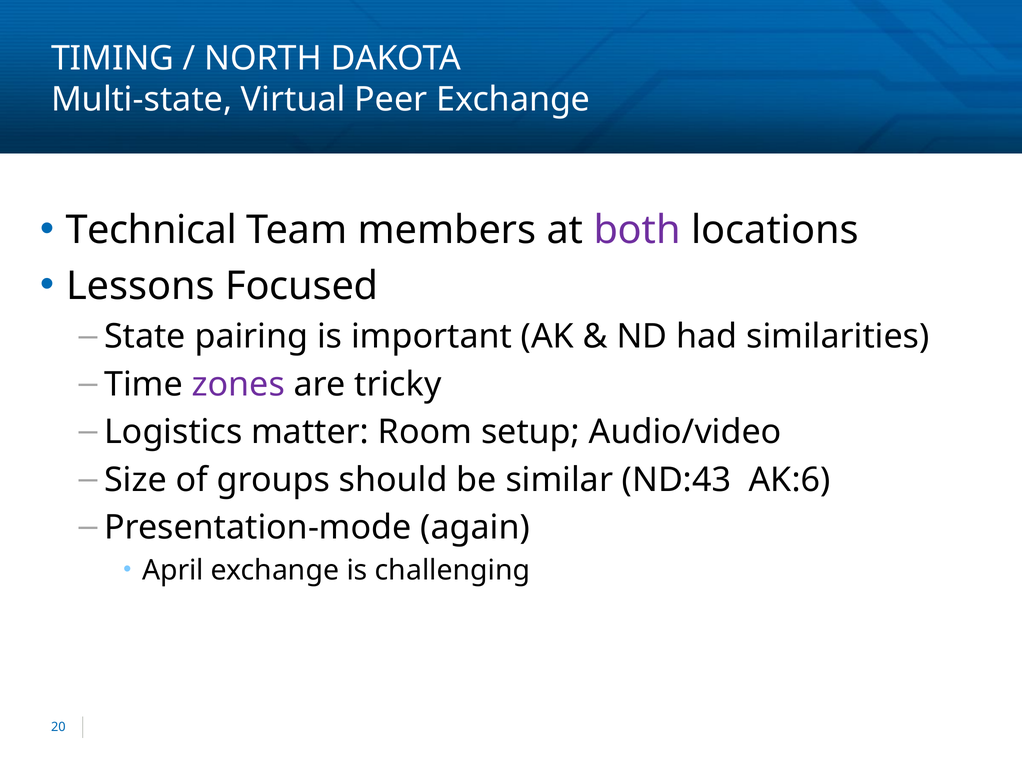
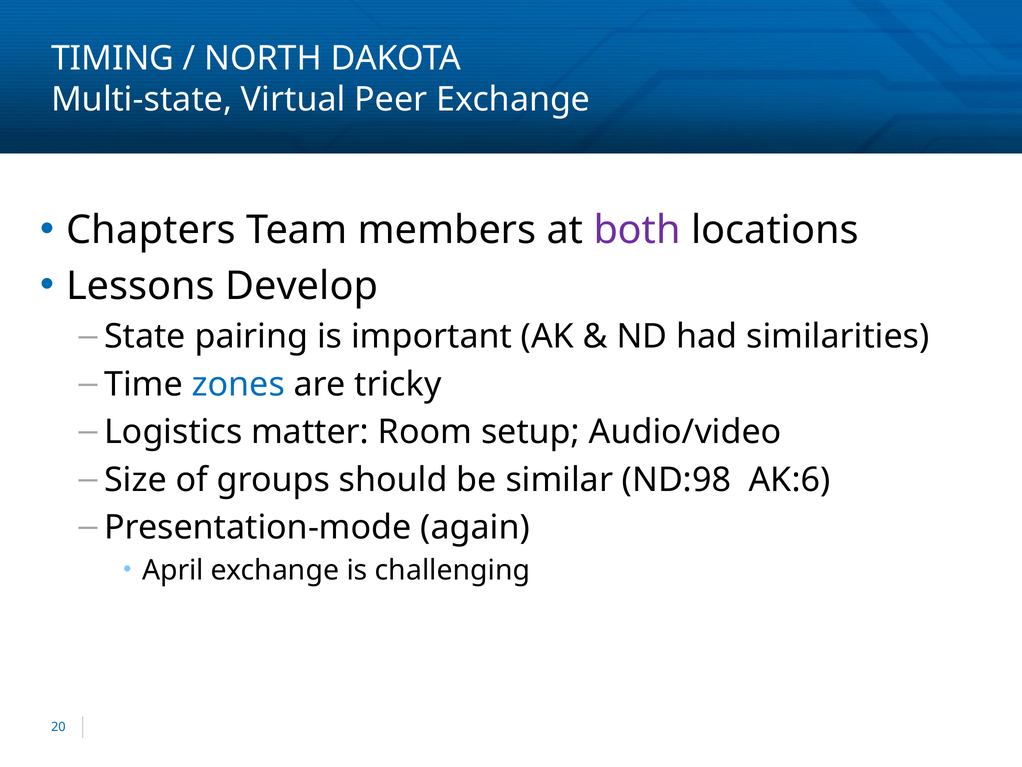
Technical: Technical -> Chapters (151, 230)
Focused: Focused -> Develop (302, 286)
zones colour: purple -> blue (238, 384)
ND:43: ND:43 -> ND:98 (676, 480)
